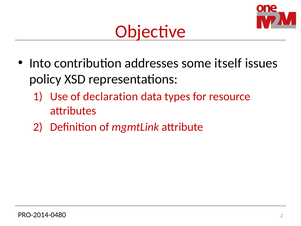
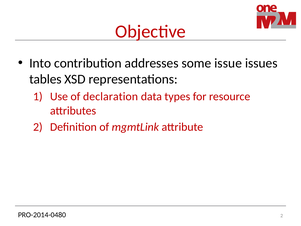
itself: itself -> issue (228, 63)
policy: policy -> tables (45, 79)
